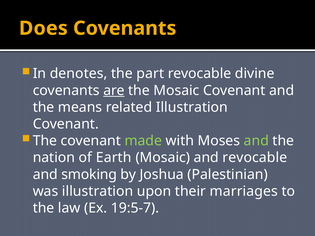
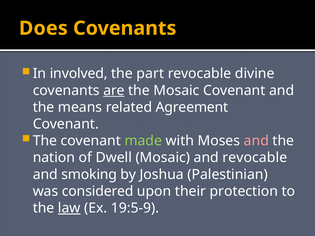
denotes: denotes -> involved (79, 74)
related Illustration: Illustration -> Agreement (192, 107)
and colour: light green -> pink (256, 141)
Earth: Earth -> Dwell (114, 158)
was illustration: illustration -> considered (98, 191)
marriages: marriages -> protection (244, 191)
law underline: none -> present (69, 208)
19:5-7: 19:5-7 -> 19:5-9 (135, 208)
